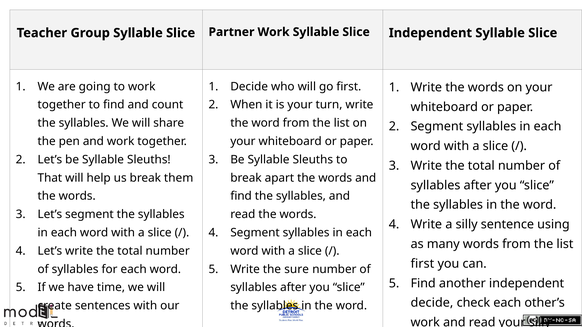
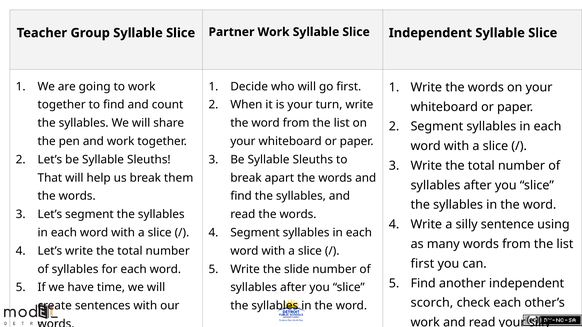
sure: sure -> slide (297, 269)
decide: decide -> scorch (432, 303)
